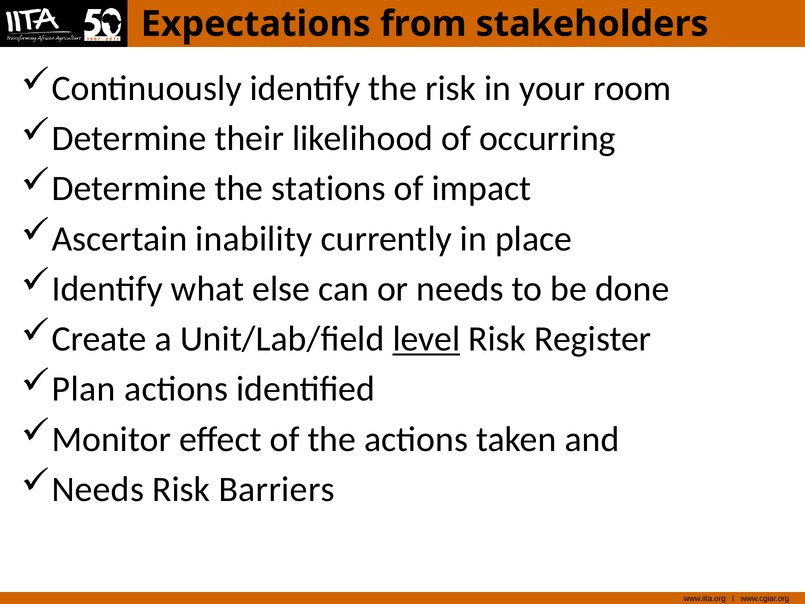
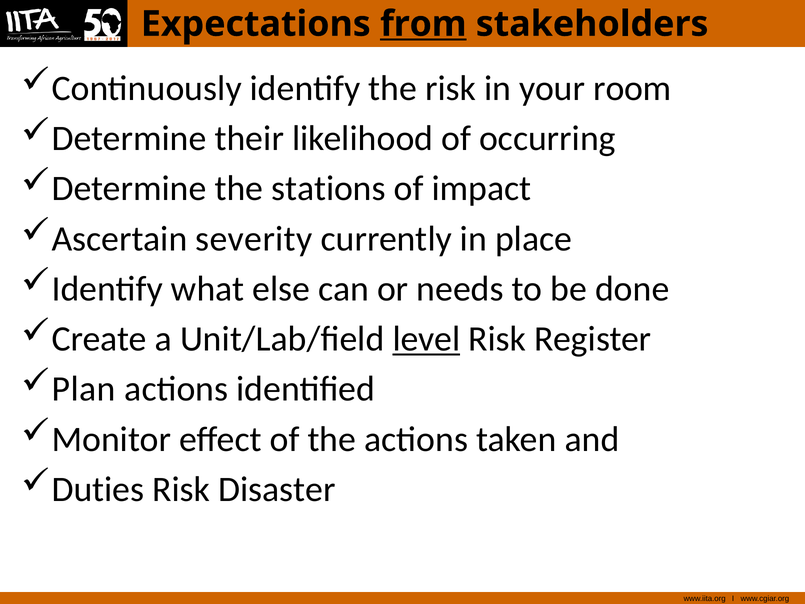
from underline: none -> present (423, 24)
inability: inability -> severity (254, 239)
Needs: Needs -> Duties (98, 489)
Barriers: Barriers -> Disaster (277, 489)
